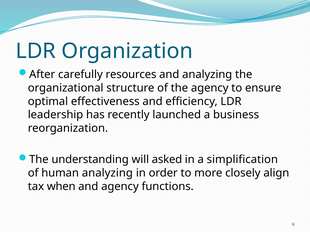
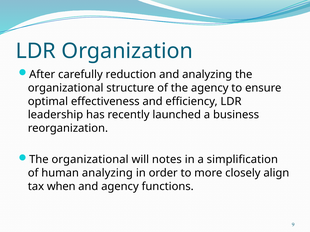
resources: resources -> reduction (131, 75)
understanding: understanding -> organizational (90, 160)
asked: asked -> notes (167, 160)
